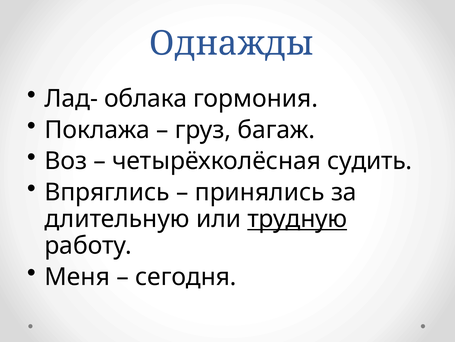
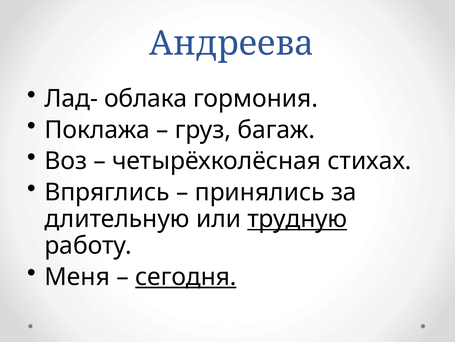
Однажды: Однажды -> Андреева (232, 44)
судить: судить -> стихах (370, 161)
сегодня underline: none -> present (186, 276)
